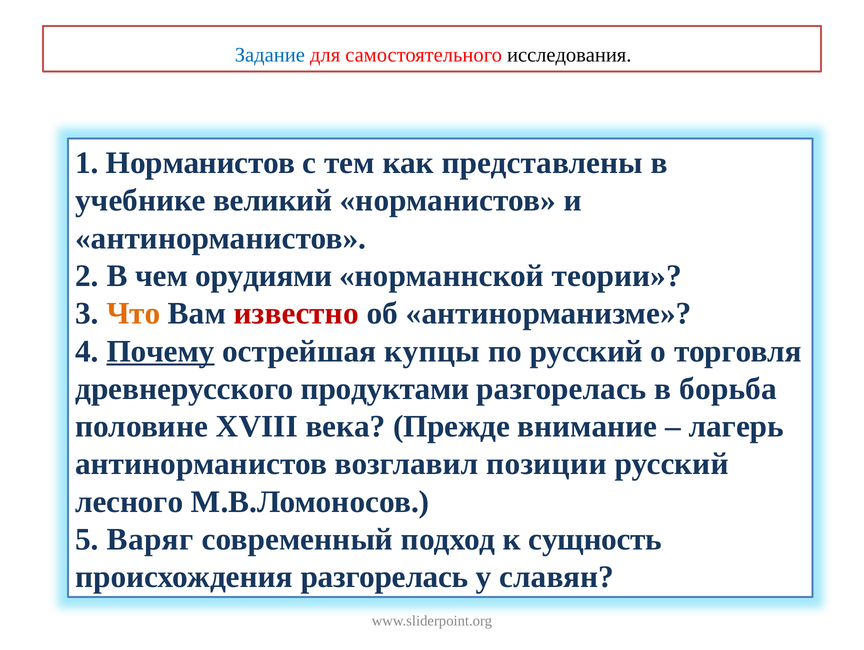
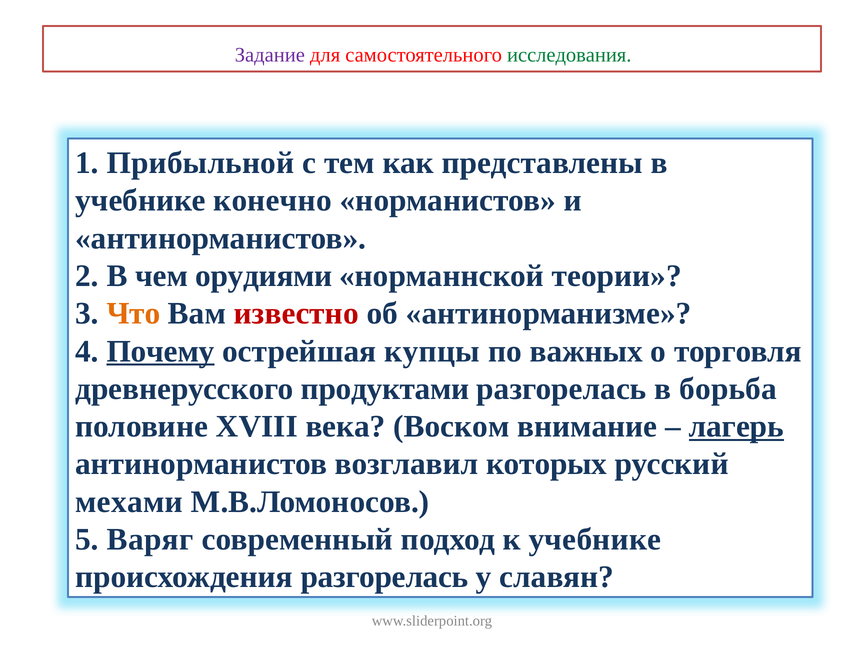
Задание colour: blue -> purple (270, 55)
исследования colour: black -> green (569, 55)
1 Норманистов: Норманистов -> Прибыльной (200, 163)
великий: великий -> конечно (273, 201)
по русский: русский -> важных (586, 351)
Прежде: Прежде -> Воском (451, 426)
лагерь underline: none -> present (736, 426)
позиции: позиции -> которых (547, 464)
лесного: лесного -> мехами (129, 502)
к сущность: сущность -> учебнике (595, 539)
